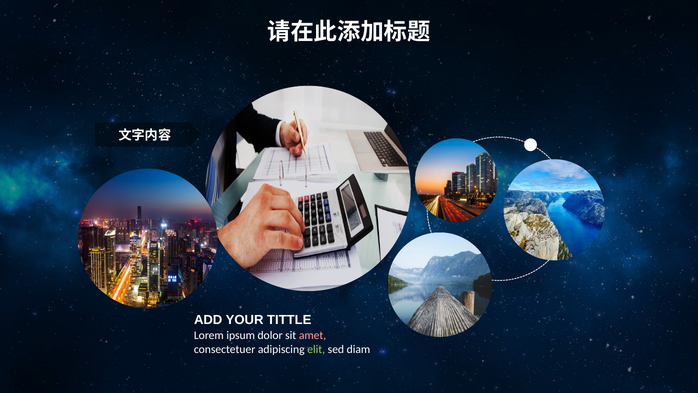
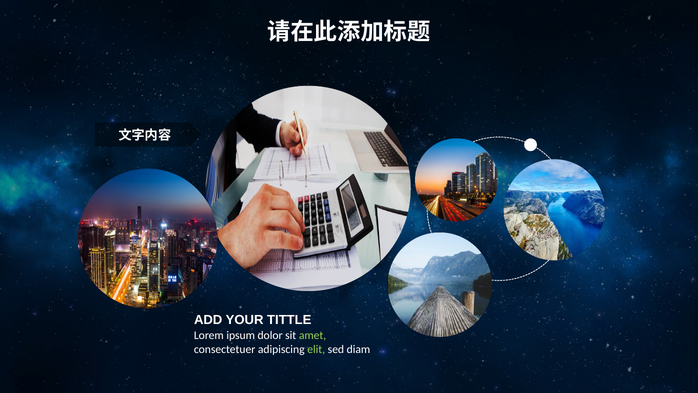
amet colour: pink -> light green (313, 335)
